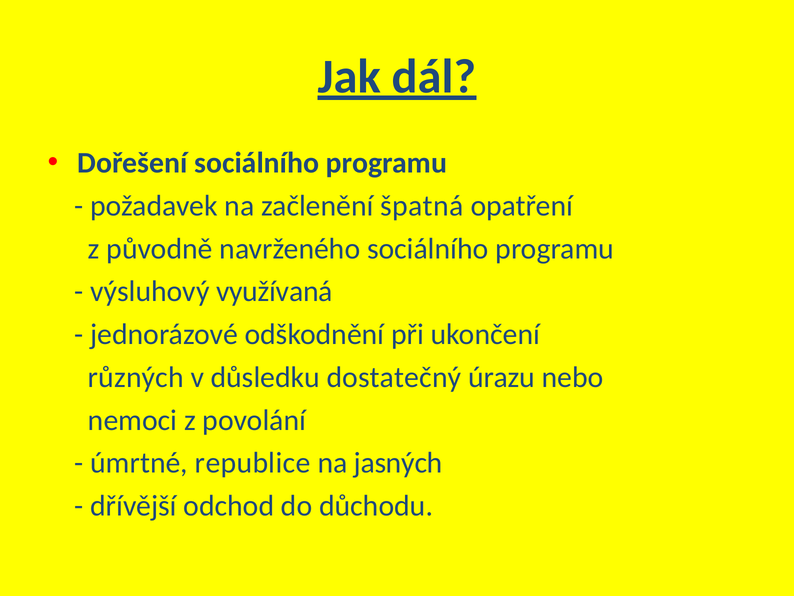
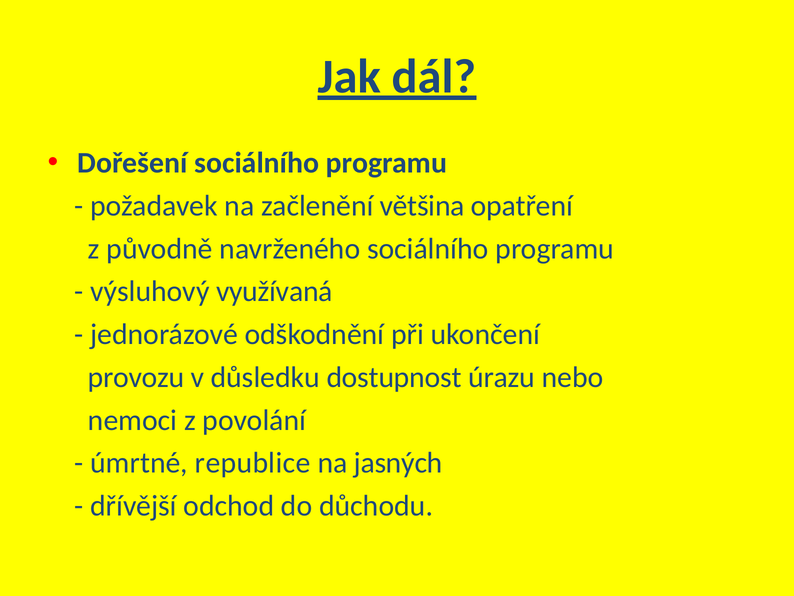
špatná: špatná -> většina (422, 206)
různých: různých -> provozu (136, 377)
dostatečný: dostatečný -> dostupnost (394, 377)
